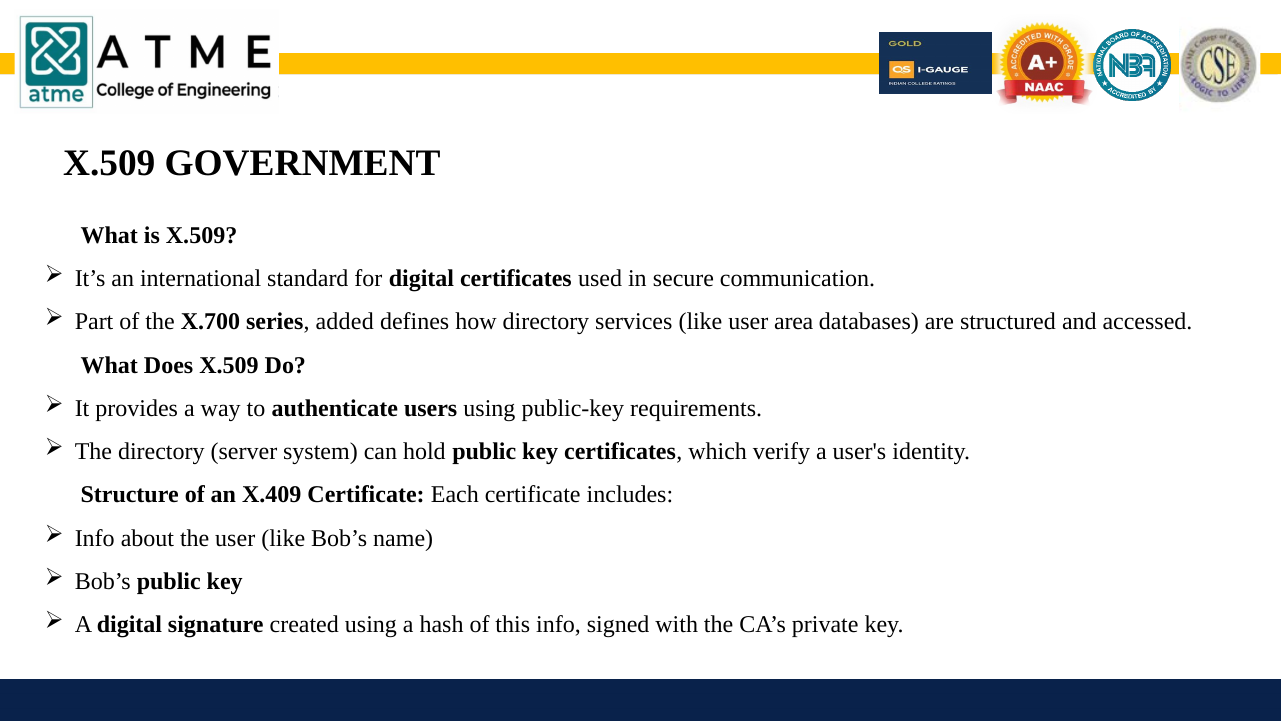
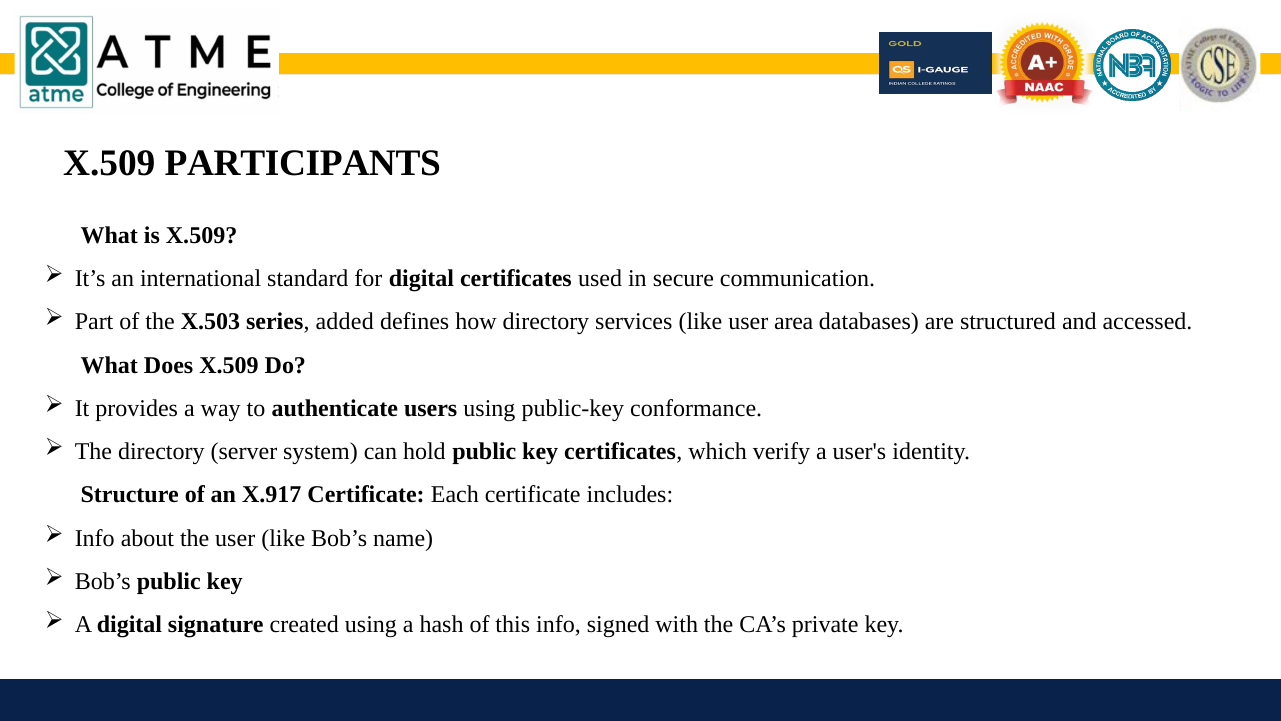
GOVERNMENT: GOVERNMENT -> PARTICIPANTS (303, 163)
X.700: X.700 -> X.503 (210, 322)
requirements: requirements -> conformance (696, 408)
X.409: X.409 -> X.917 (272, 495)
